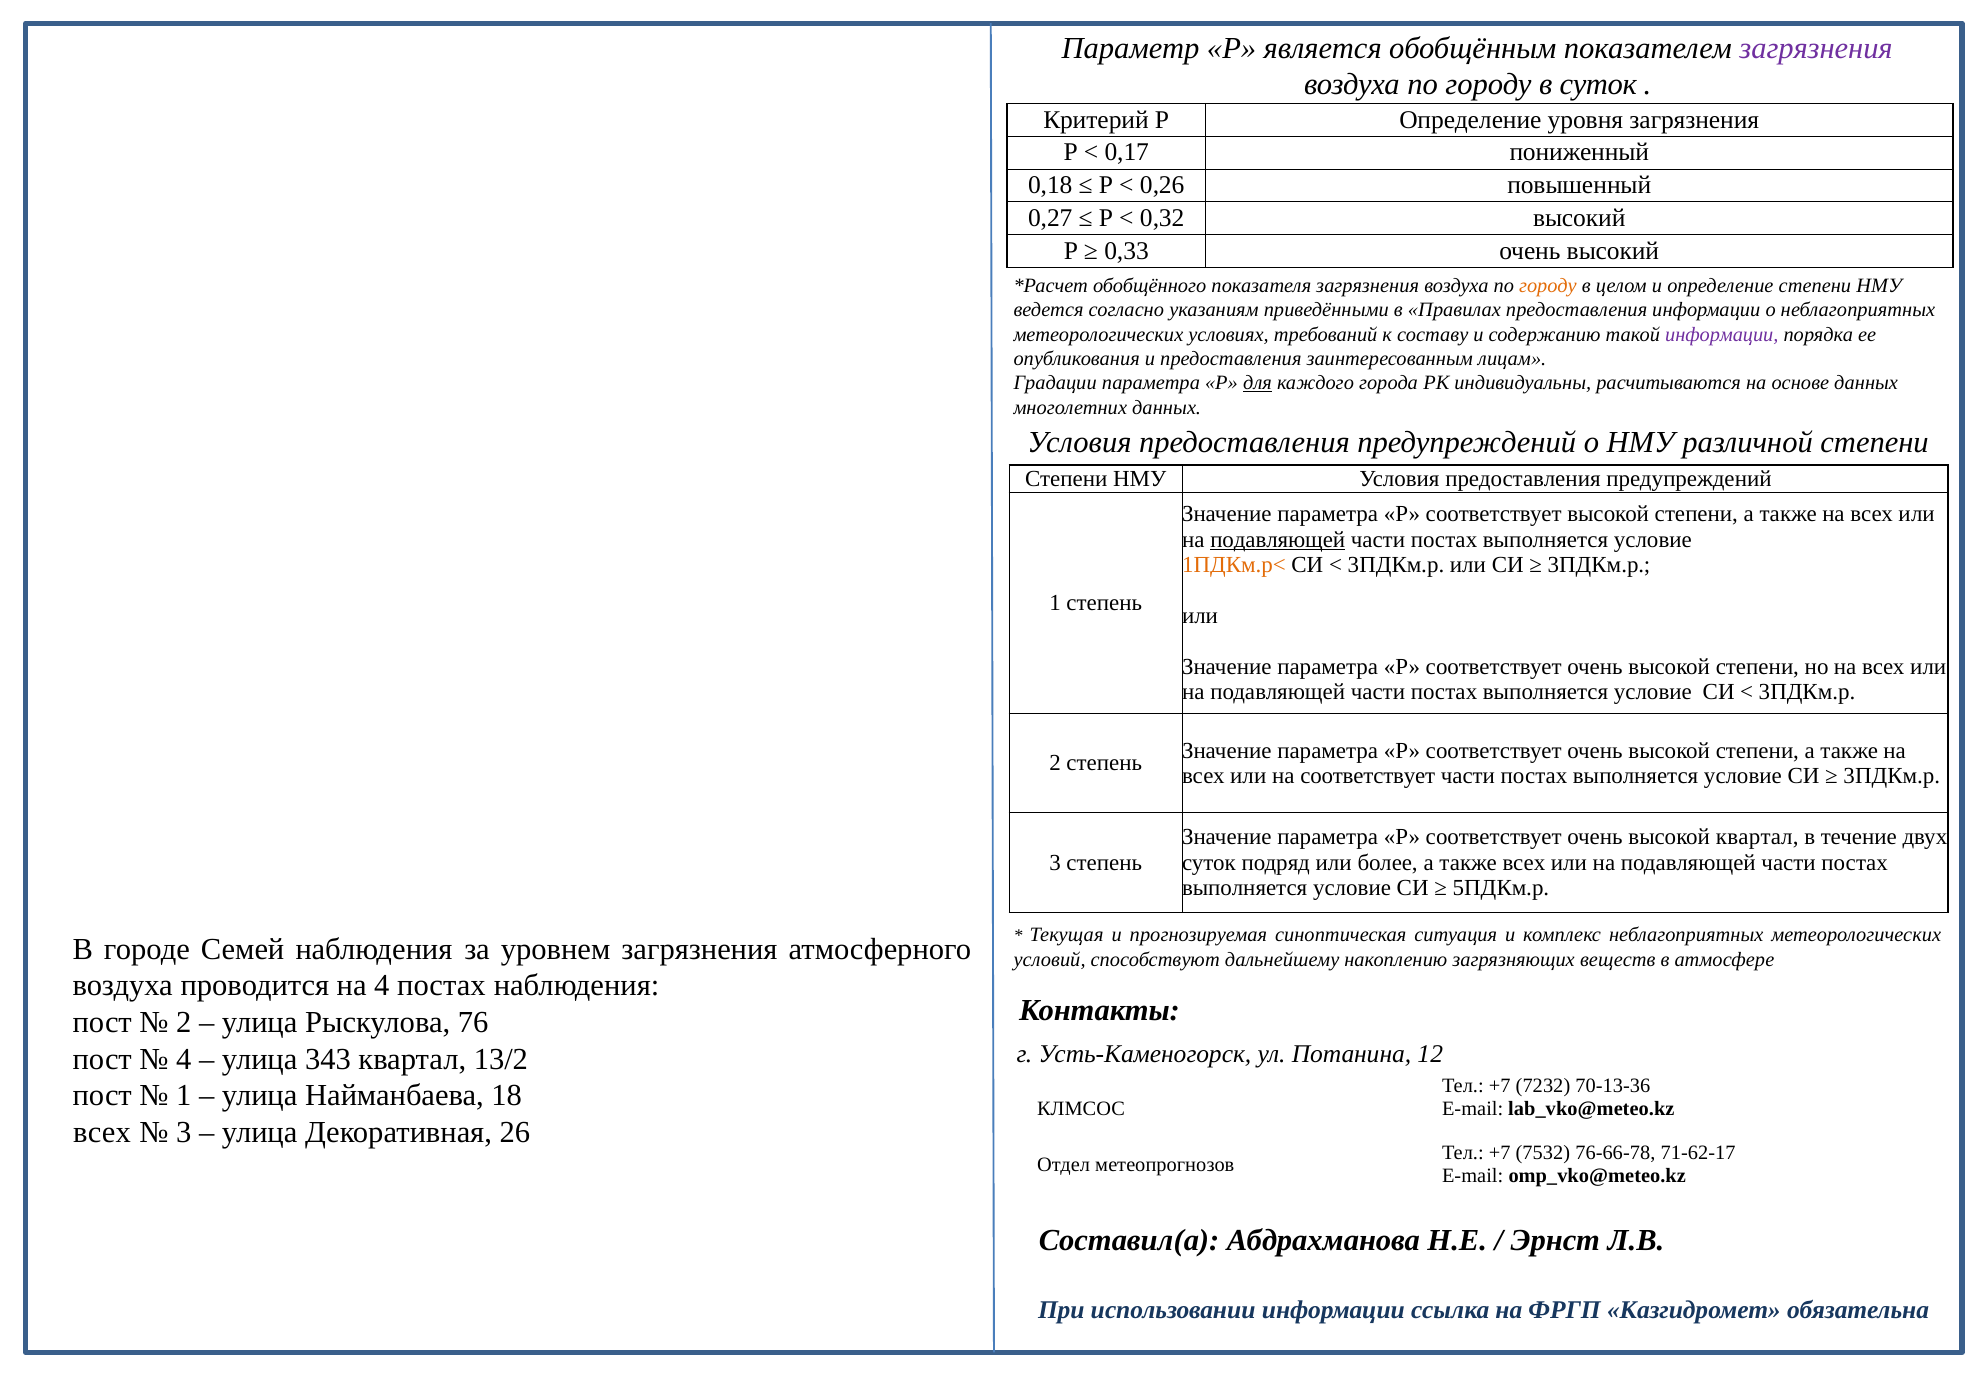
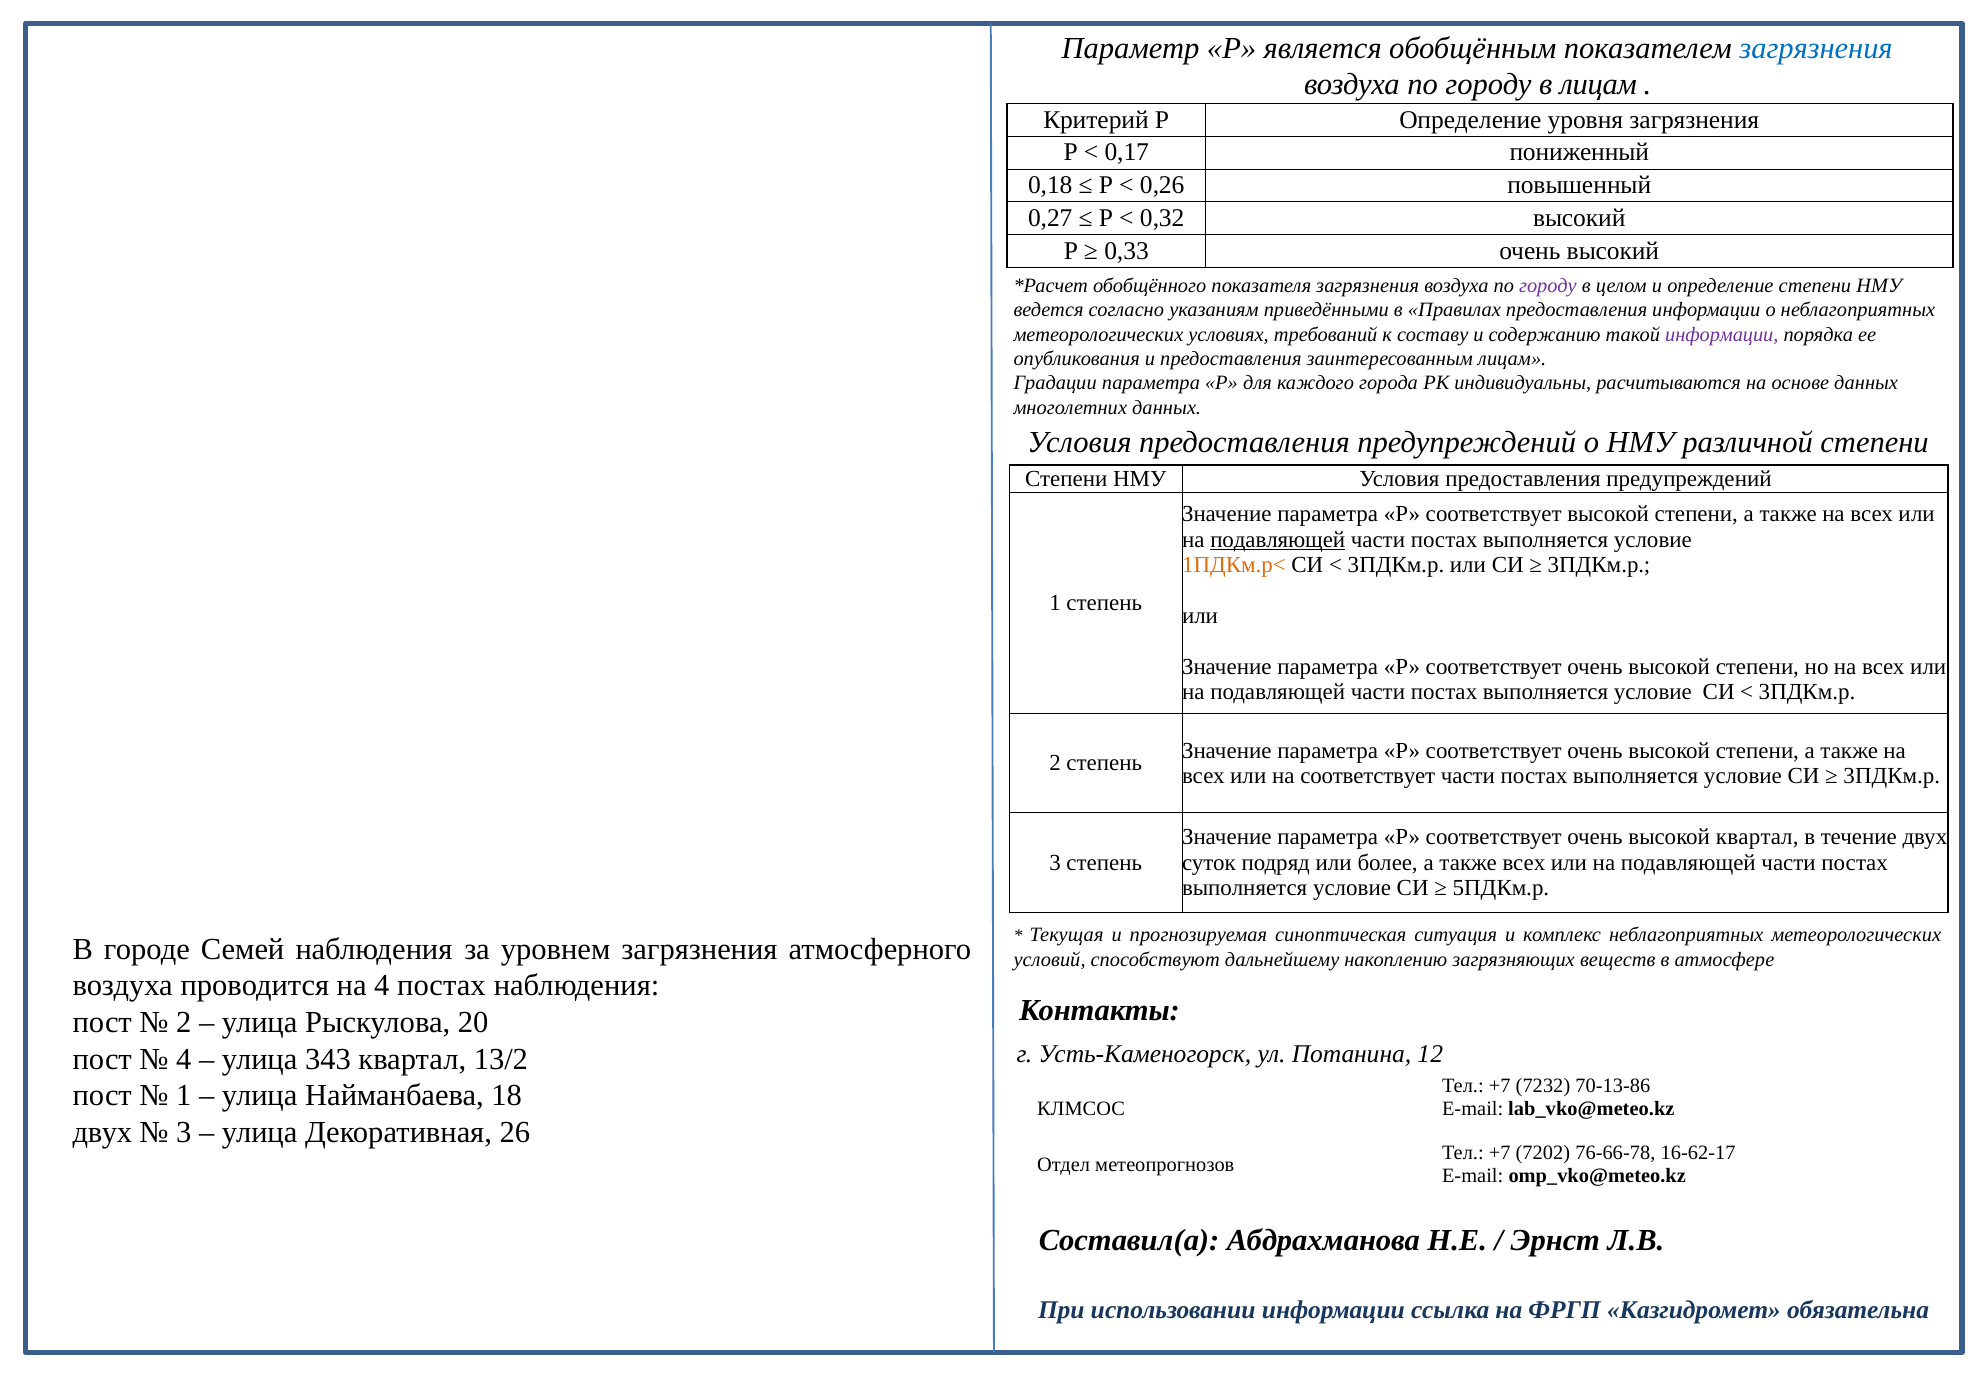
загрязнения colour: purple -> blue (1816, 48)
в суток: суток -> лицам (1598, 85)
городу colour: orange -> purple (1548, 286)
для underline: present -> none (1258, 383)
76: 76 -> 20 (473, 1023)
70-13-36: 70-13-36 -> 70-13-86 (1613, 1086)
всех: всех -> двух (102, 1133)
7532: 7532 -> 7202 (1543, 1153)
71-62-17: 71-62-17 -> 16-62-17 (1698, 1153)
